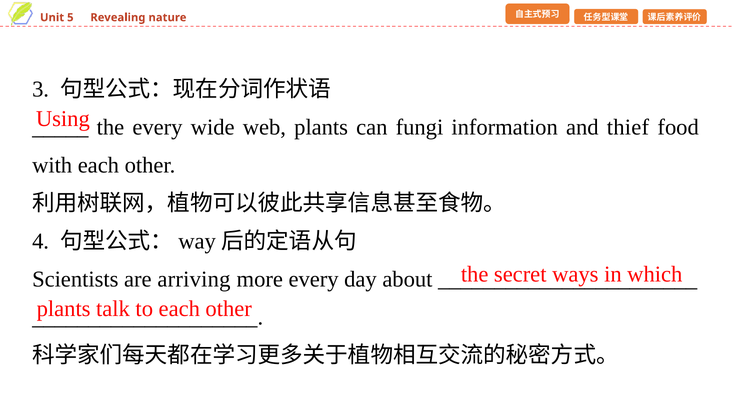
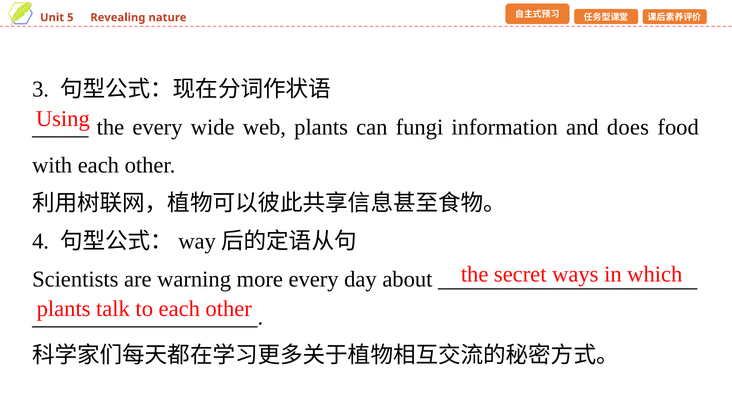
thief: thief -> does (628, 127)
arriving: arriving -> warning (194, 279)
